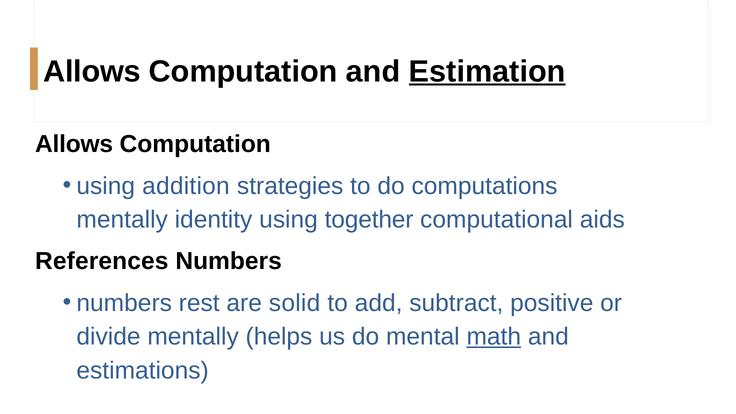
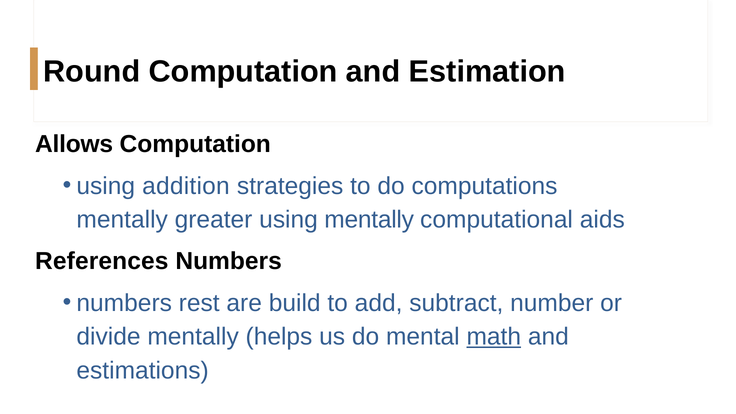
Allows: Allows -> Round (92, 71)
Estimation underline: present -> none (487, 71)
identity: identity -> greater (214, 220)
using together: together -> mentally (369, 220)
solid: solid -> build (295, 303)
positive: positive -> number (552, 303)
